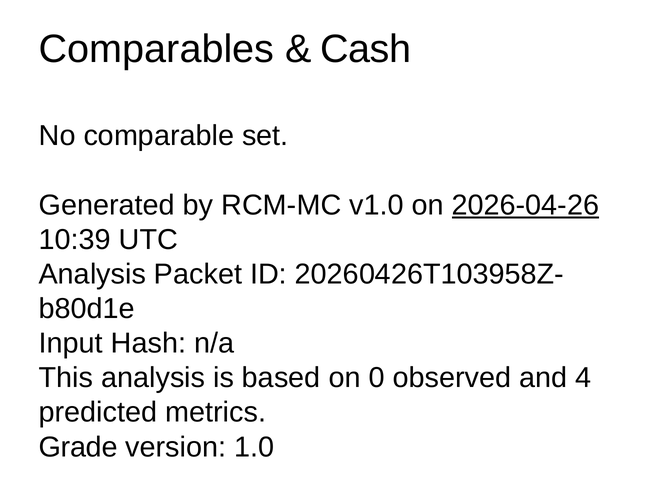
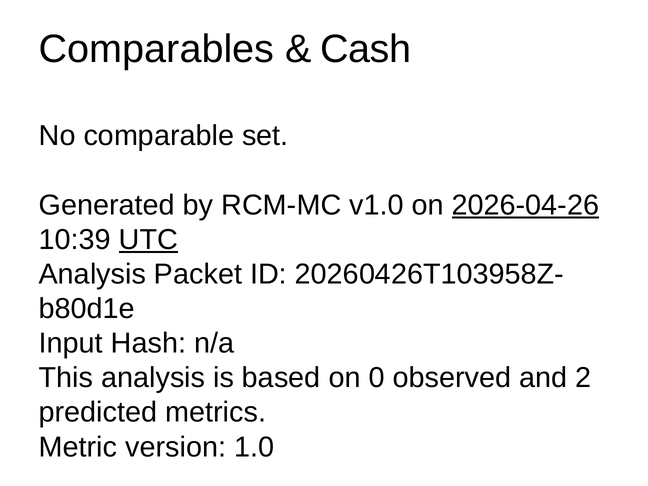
UTC underline: none -> present (148, 240)
4: 4 -> 2 (583, 378)
Grade: Grade -> Metric (78, 447)
